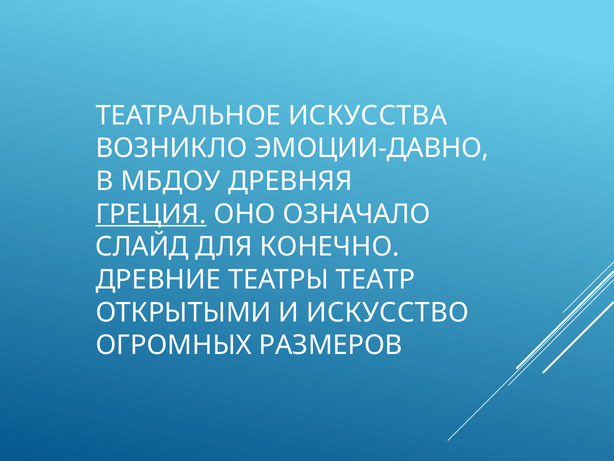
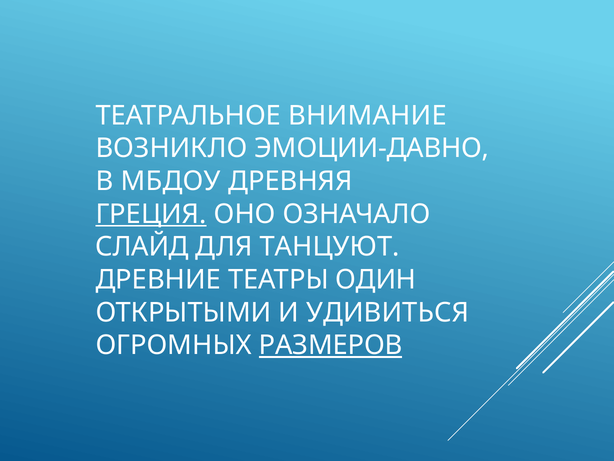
ИСКУССТВА: ИСКУССТВА -> ВНИМАНИЕ (368, 115)
КОНЕЧНО: КОНЕЧНО -> ТАНЦУЮТ (330, 247)
ТЕАТР: ТЕАТР -> ОДИН (376, 279)
ИСКУССТВО: ИСКУССТВО -> УДИВИТЬСЯ (388, 312)
РАЗМЕРОВ underline: none -> present (331, 345)
